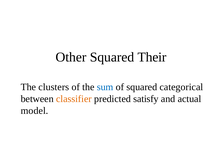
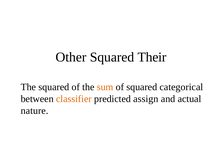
The clusters: clusters -> squared (54, 87)
sum colour: blue -> orange (105, 87)
satisfy: satisfy -> assign (146, 99)
model: model -> nature (35, 111)
